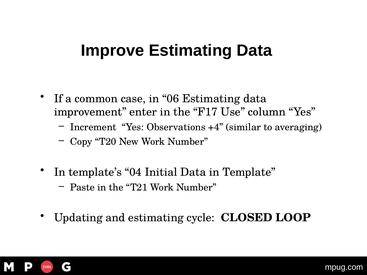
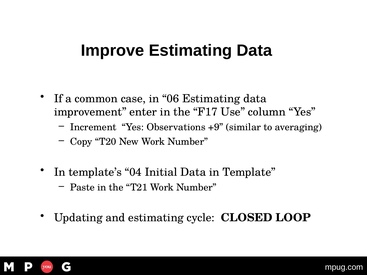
+4: +4 -> +9 (216, 127)
